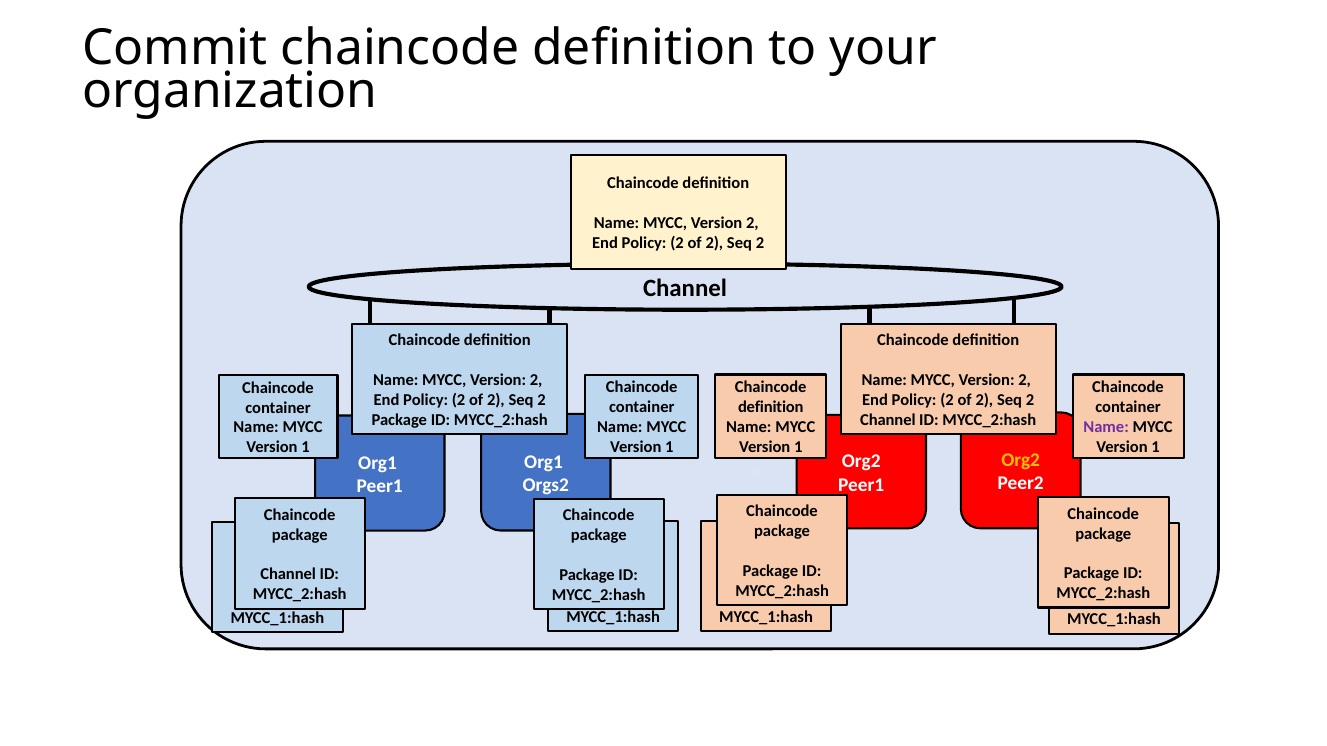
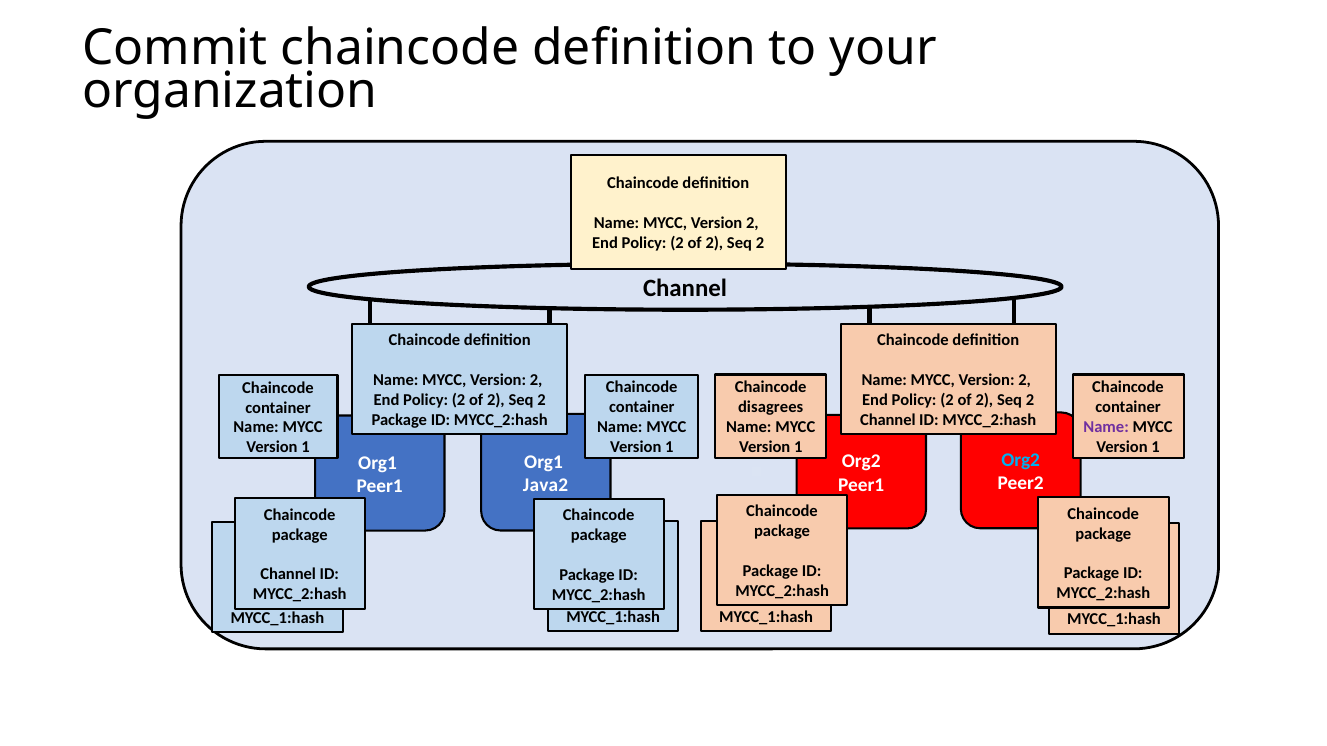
definition: definition -> disagrees (771, 407)
Org2 colour: yellow -> light blue (1021, 460)
Orgs2: Orgs2 -> Java2 (546, 485)
